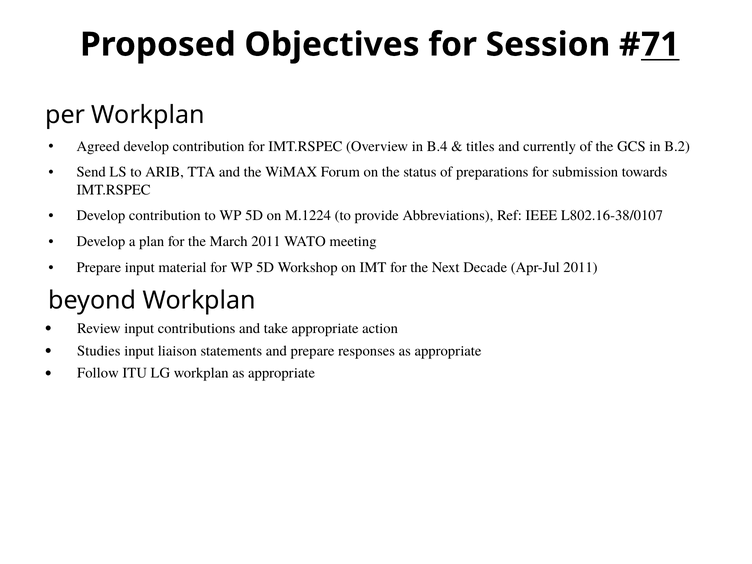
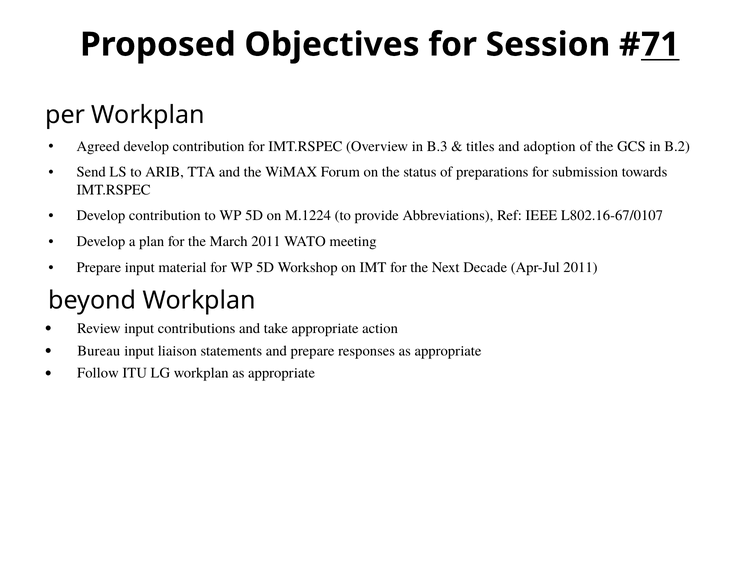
B.4: B.4 -> B.3 (437, 146)
currently: currently -> adoption (550, 146)
L802.16-38/0107: L802.16-38/0107 -> L802.16-67/0107 (612, 216)
Studies: Studies -> Bureau (99, 351)
